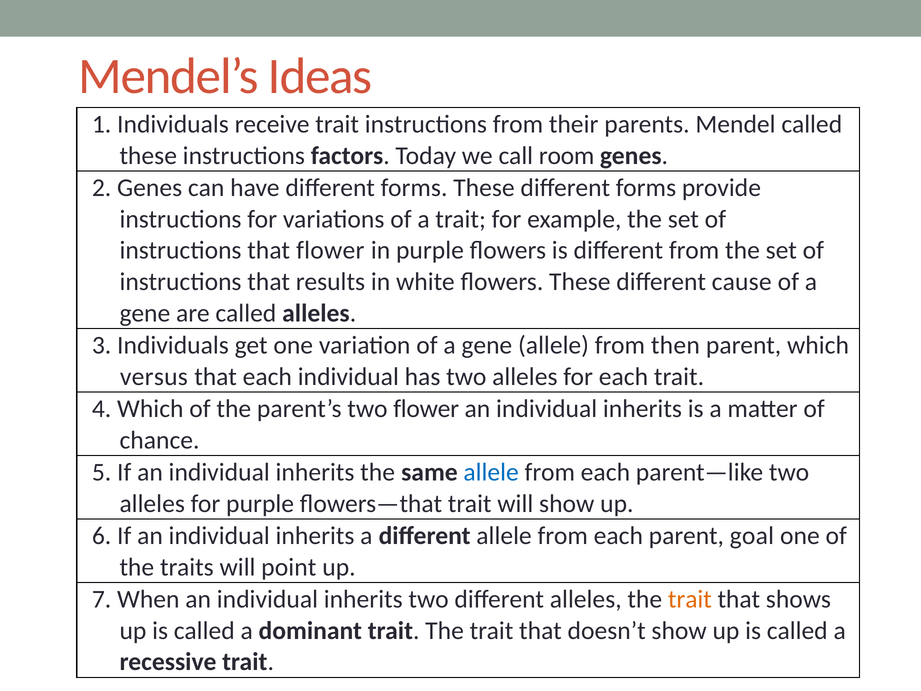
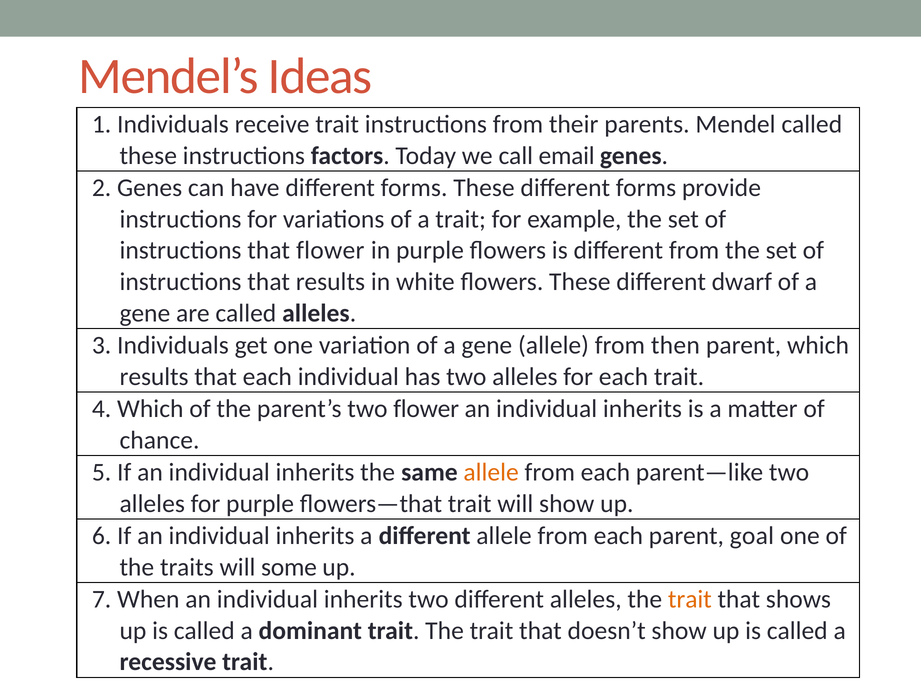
room: room -> email (567, 156)
cause: cause -> dwarf (742, 282)
versus: versus -> results (154, 376)
allele colour: blue -> orange (491, 472)
point: point -> some (289, 567)
